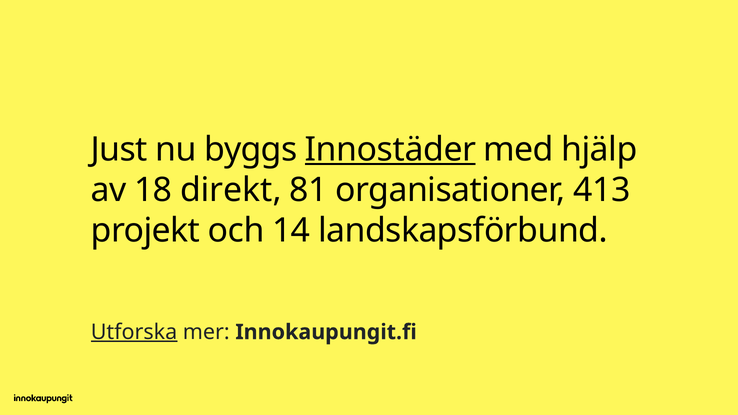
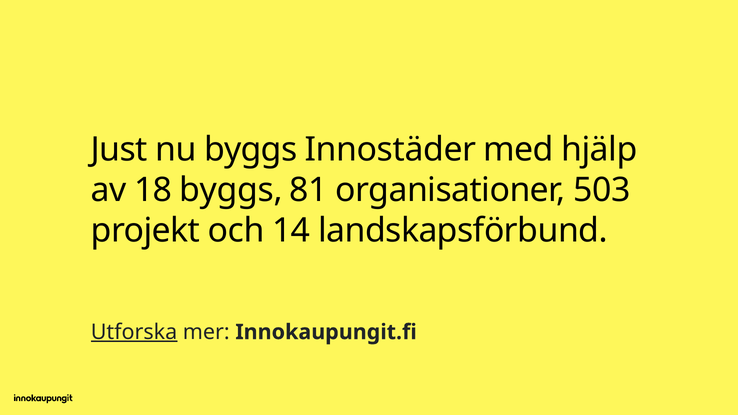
Innostäder underline: present -> none (390, 149)
18 direkt: direkt -> byggs (231, 190)
413: 413 -> 503 (602, 190)
